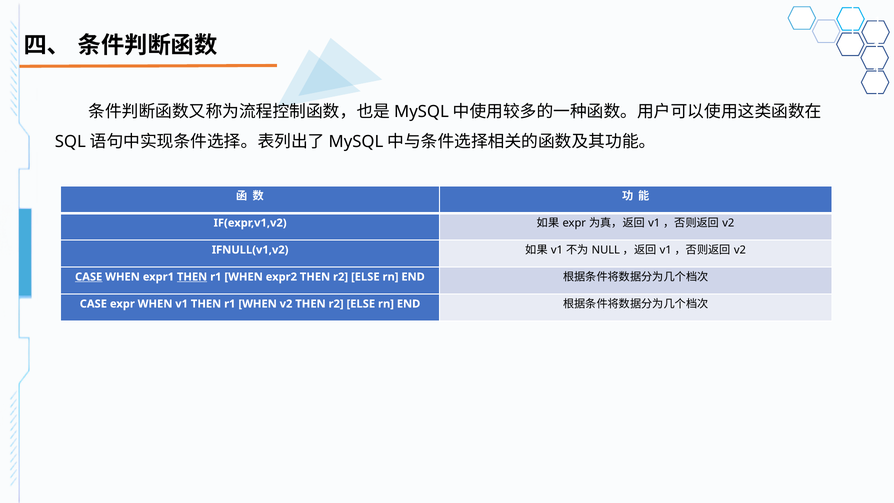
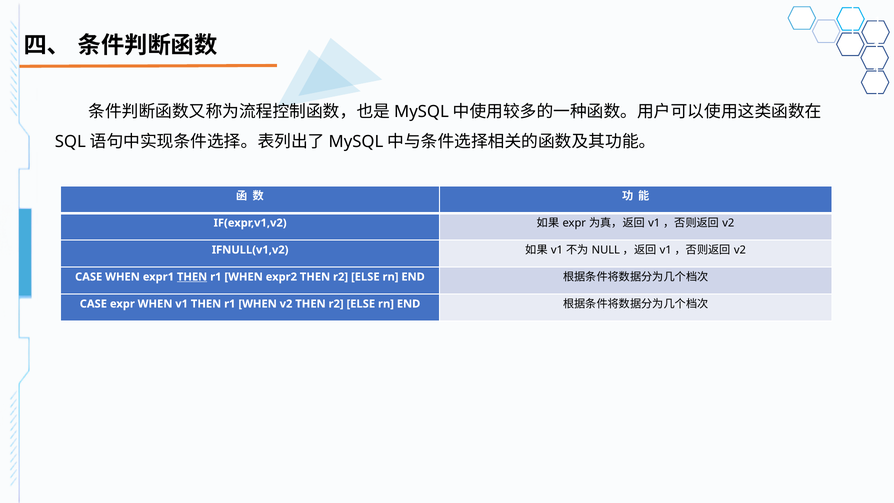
CASE underline: present -> none (89, 277)
